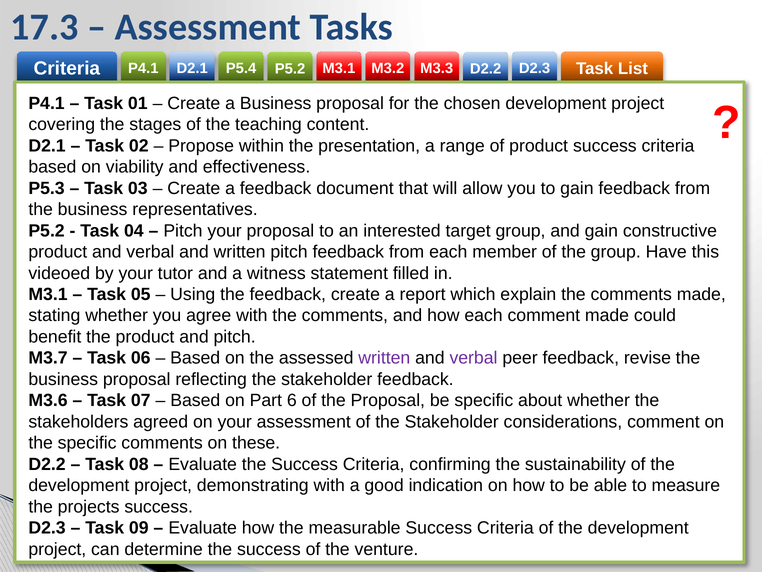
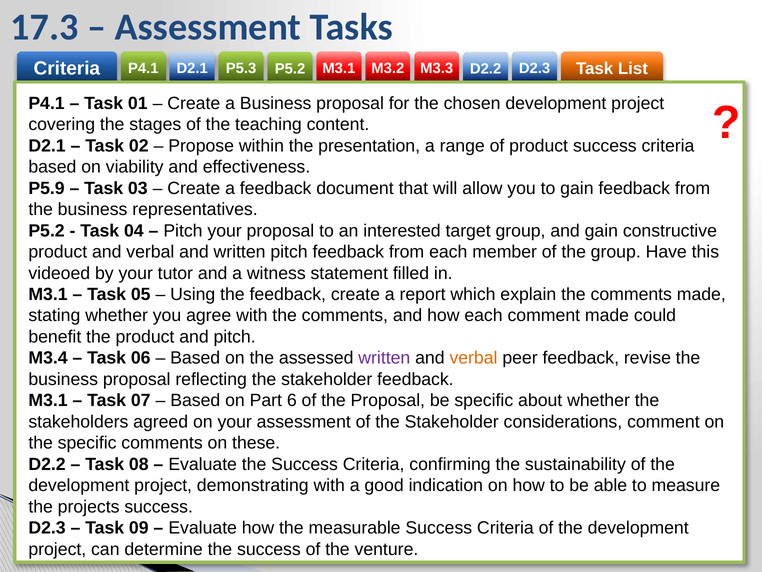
P5.4: P5.4 -> P5.3 (241, 68)
P5.3: P5.3 -> P5.9 (47, 188)
M3.7: M3.7 -> M3.4 (48, 358)
verbal colour: purple -> orange (473, 358)
M3.6: M3.6 -> M3.1 (48, 400)
